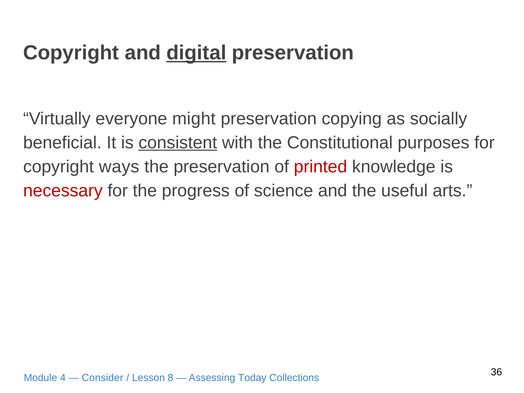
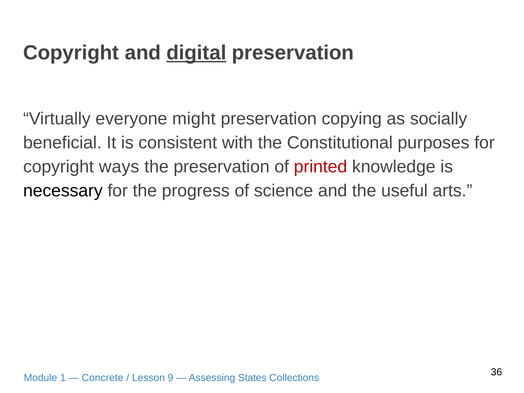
consistent underline: present -> none (178, 143)
necessary colour: red -> black (63, 191)
4: 4 -> 1 (63, 378)
Consider: Consider -> Concrete (103, 378)
8: 8 -> 9 (171, 378)
Today: Today -> States (252, 378)
